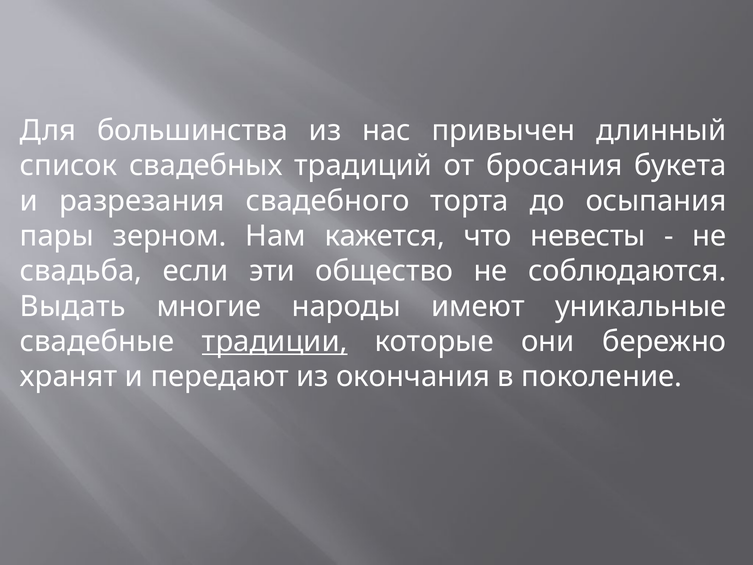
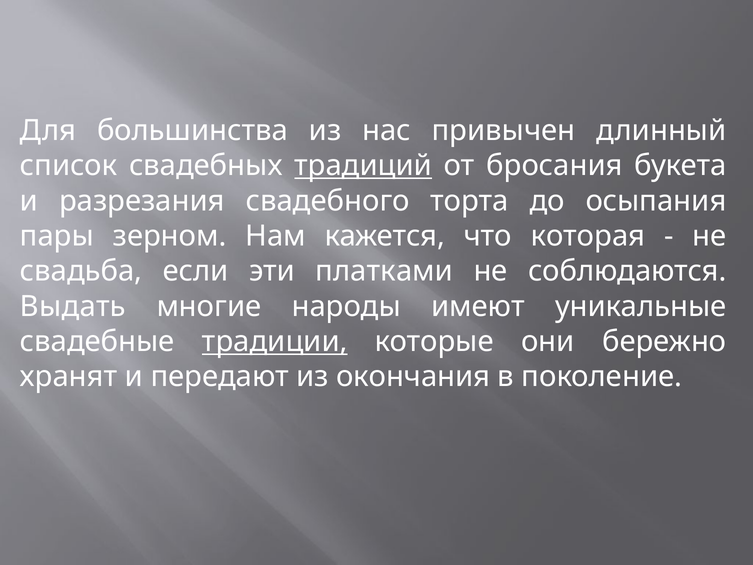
традиций underline: none -> present (363, 166)
невесты: невесты -> которая (588, 236)
общество: общество -> платками (384, 271)
